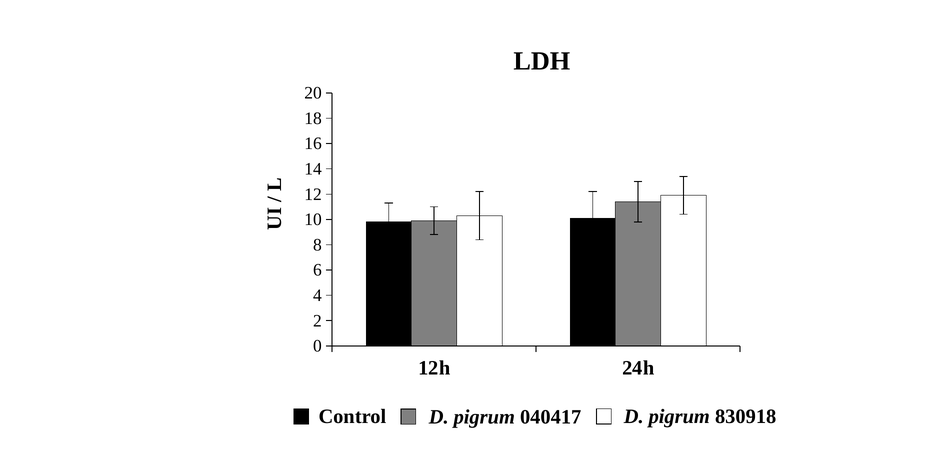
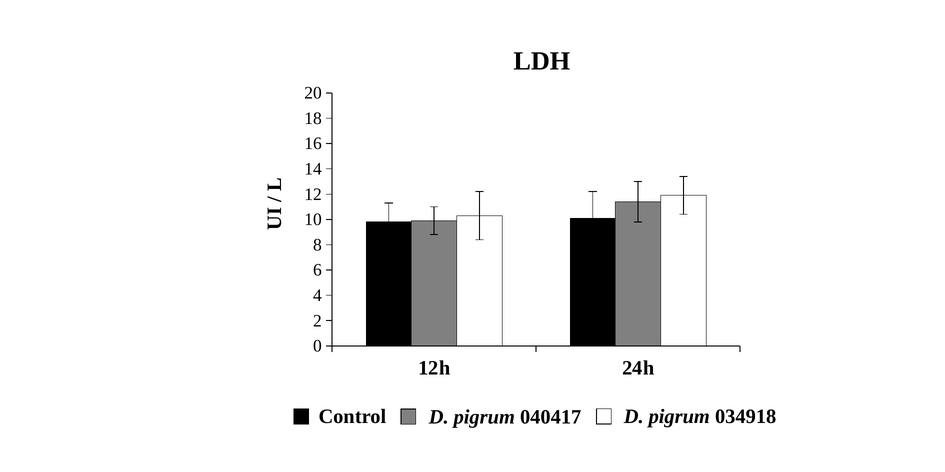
830918: 830918 -> 034918 (746, 417)
